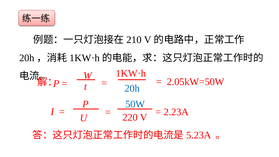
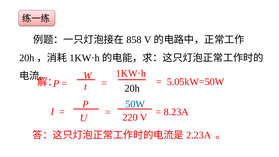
210: 210 -> 858 (134, 40)
2.05kW=50W: 2.05kW=50W -> 5.05kW=50W (196, 82)
20h colour: blue -> black (132, 88)
2.23A: 2.23A -> 8.23A (176, 112)
5.23A: 5.23A -> 2.23A (199, 135)
